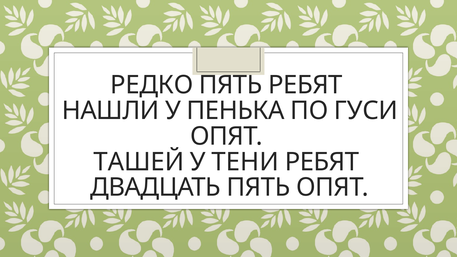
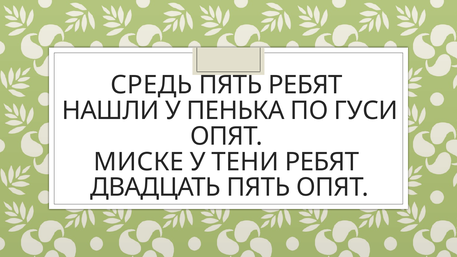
РЕДКО: РЕДКО -> СРЕДЬ (151, 85)
ТАШЕЙ: ТАШЕЙ -> МИСКЕ (139, 162)
